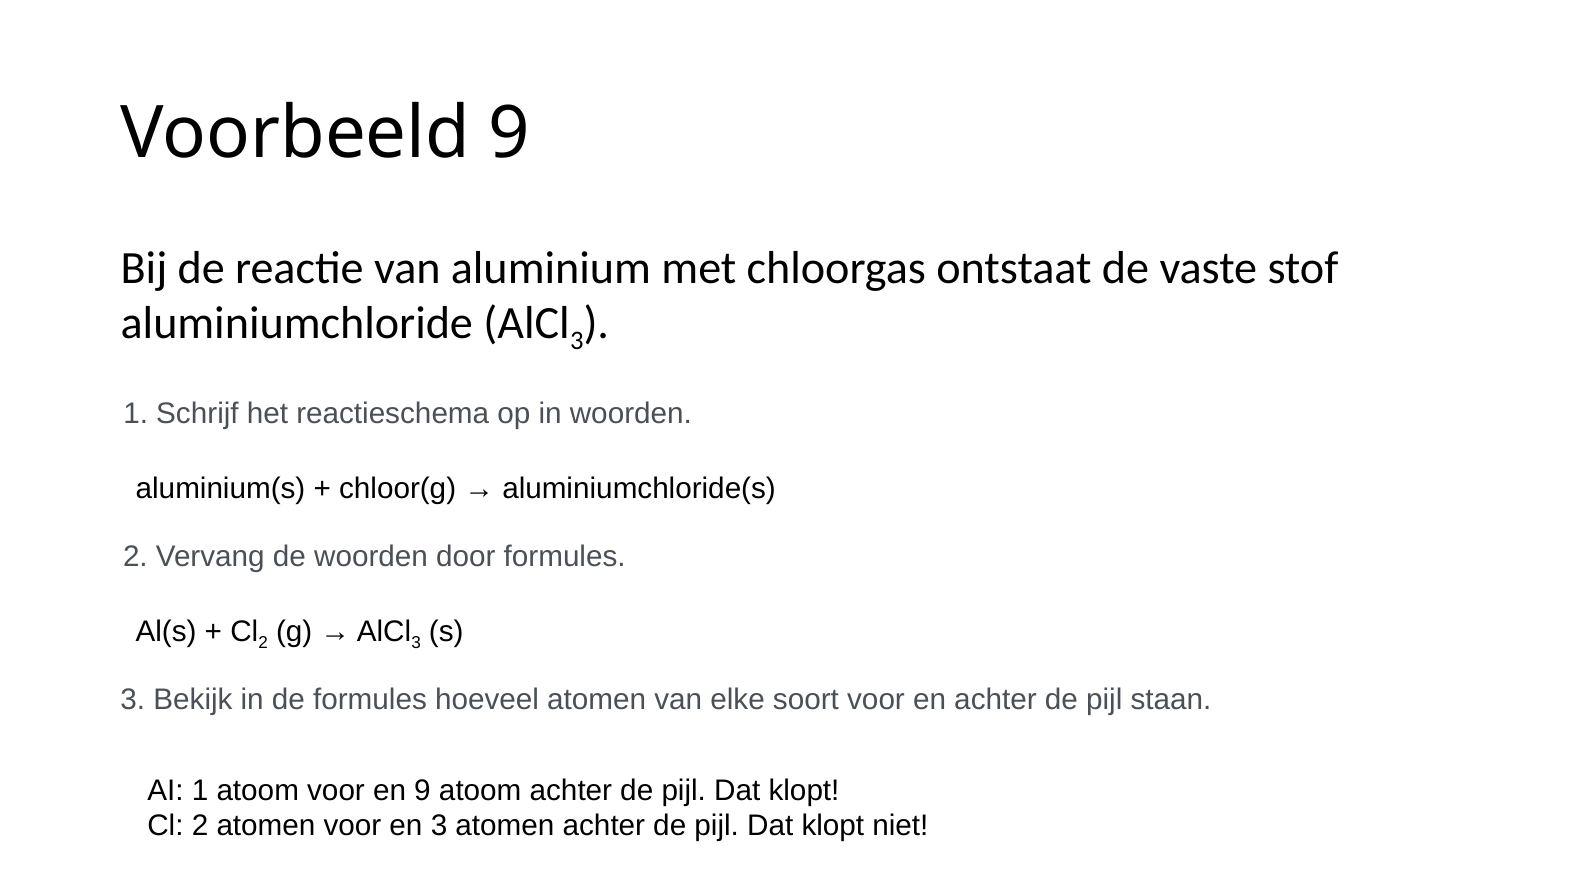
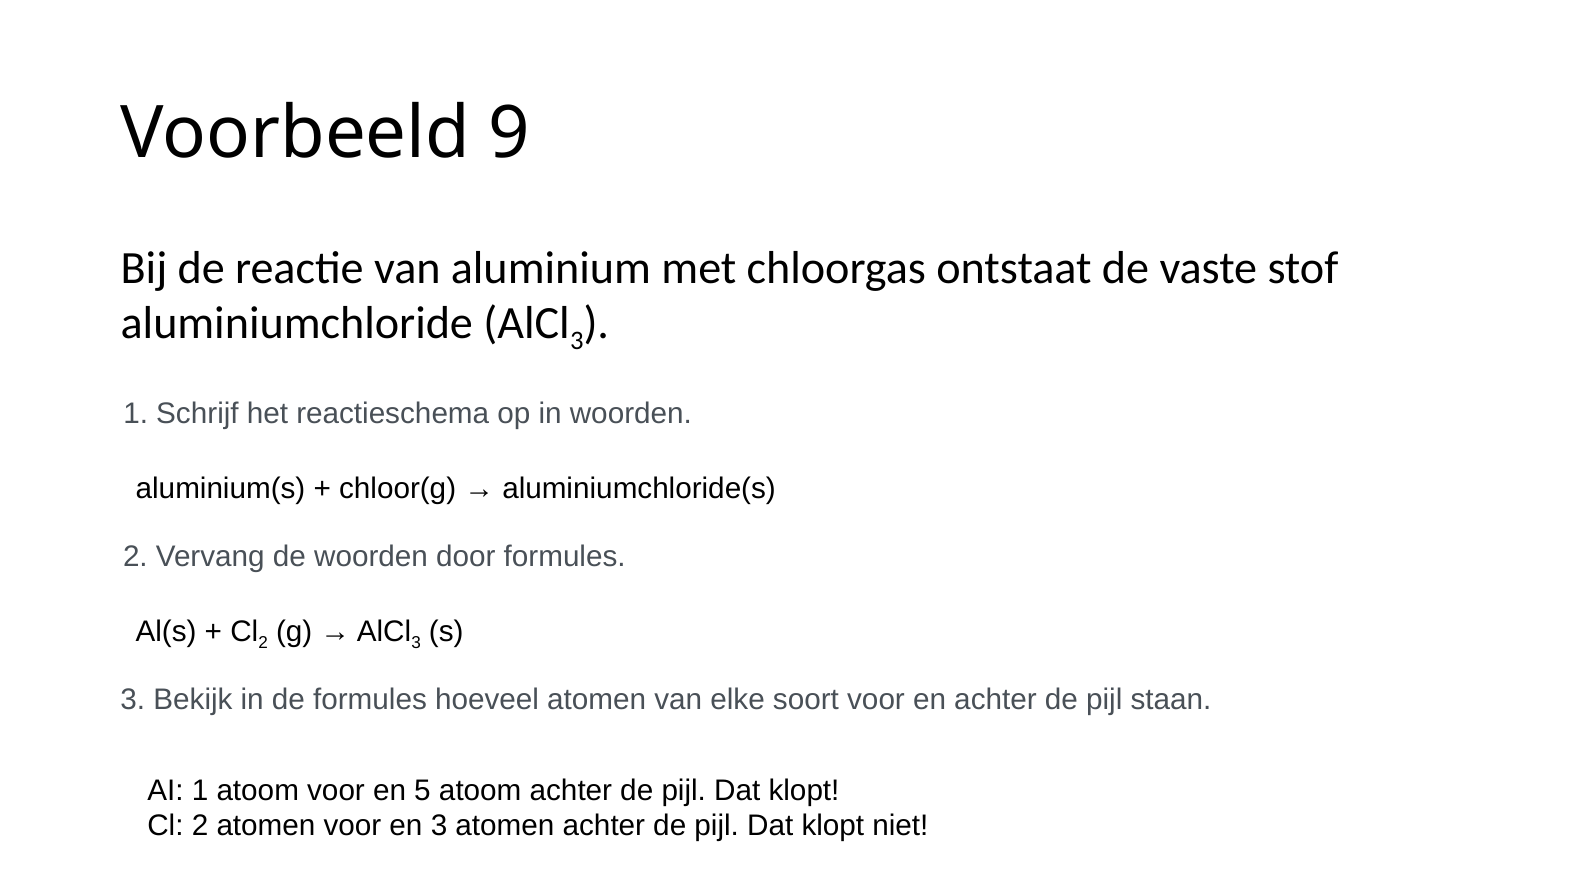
en 9: 9 -> 5 (422, 790)
